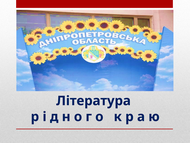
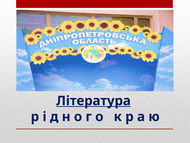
Література underline: none -> present (93, 100)
